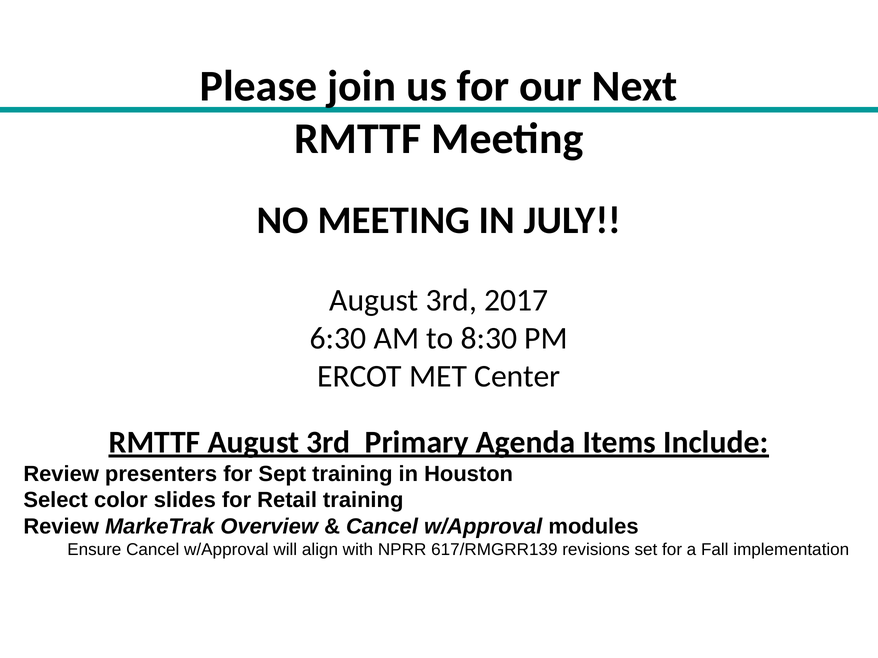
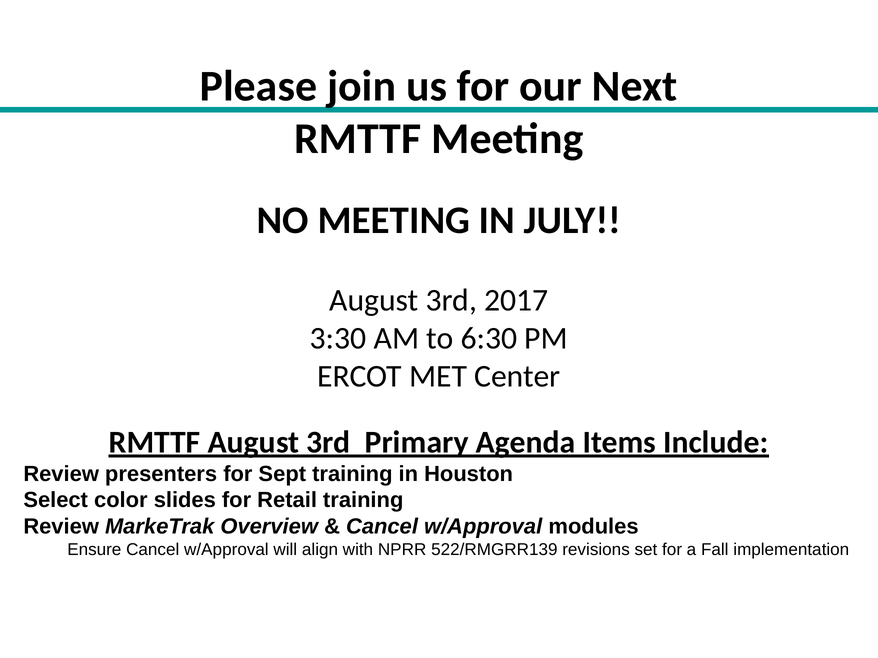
6:30: 6:30 -> 3:30 (338, 339)
8:30: 8:30 -> 6:30 (489, 339)
617/RMGRR139: 617/RMGRR139 -> 522/RMGRR139 (494, 550)
